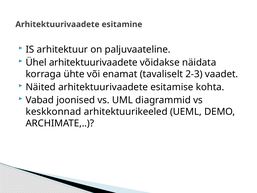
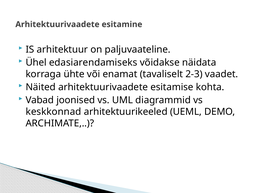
Ühel arhitektuurivaadete: arhitektuurivaadete -> edasiarendamiseks (93, 62)
